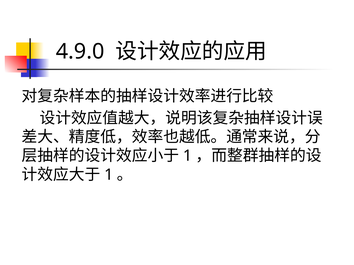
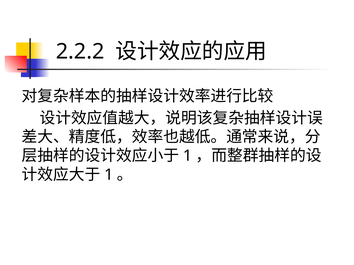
4.9.0: 4.9.0 -> 2.2.2 (80, 52)
